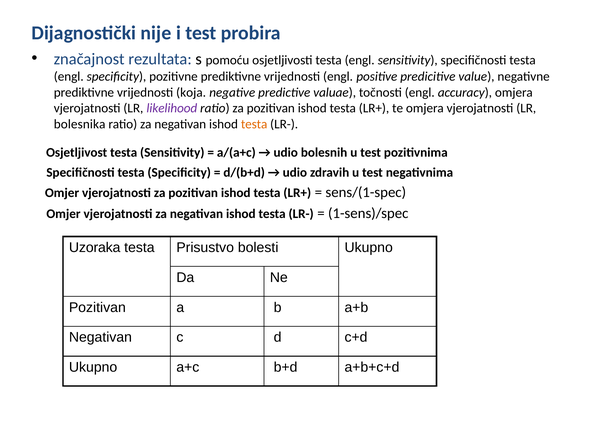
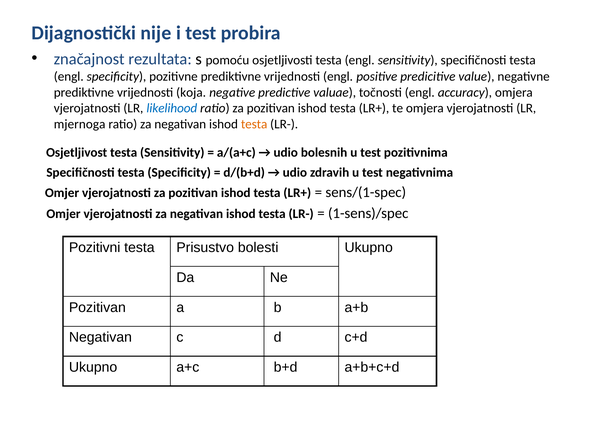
likelihood colour: purple -> blue (172, 108)
bolesnika: bolesnika -> mjernoga (80, 124)
Uzoraka: Uzoraka -> Pozitivni (95, 247)
